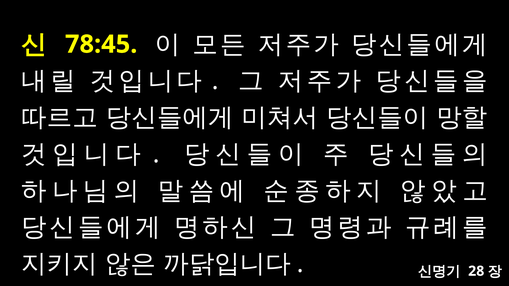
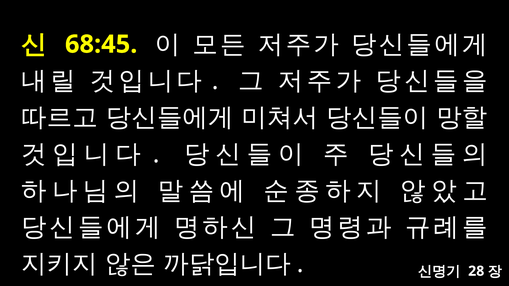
78:45: 78:45 -> 68:45 (101, 44)
